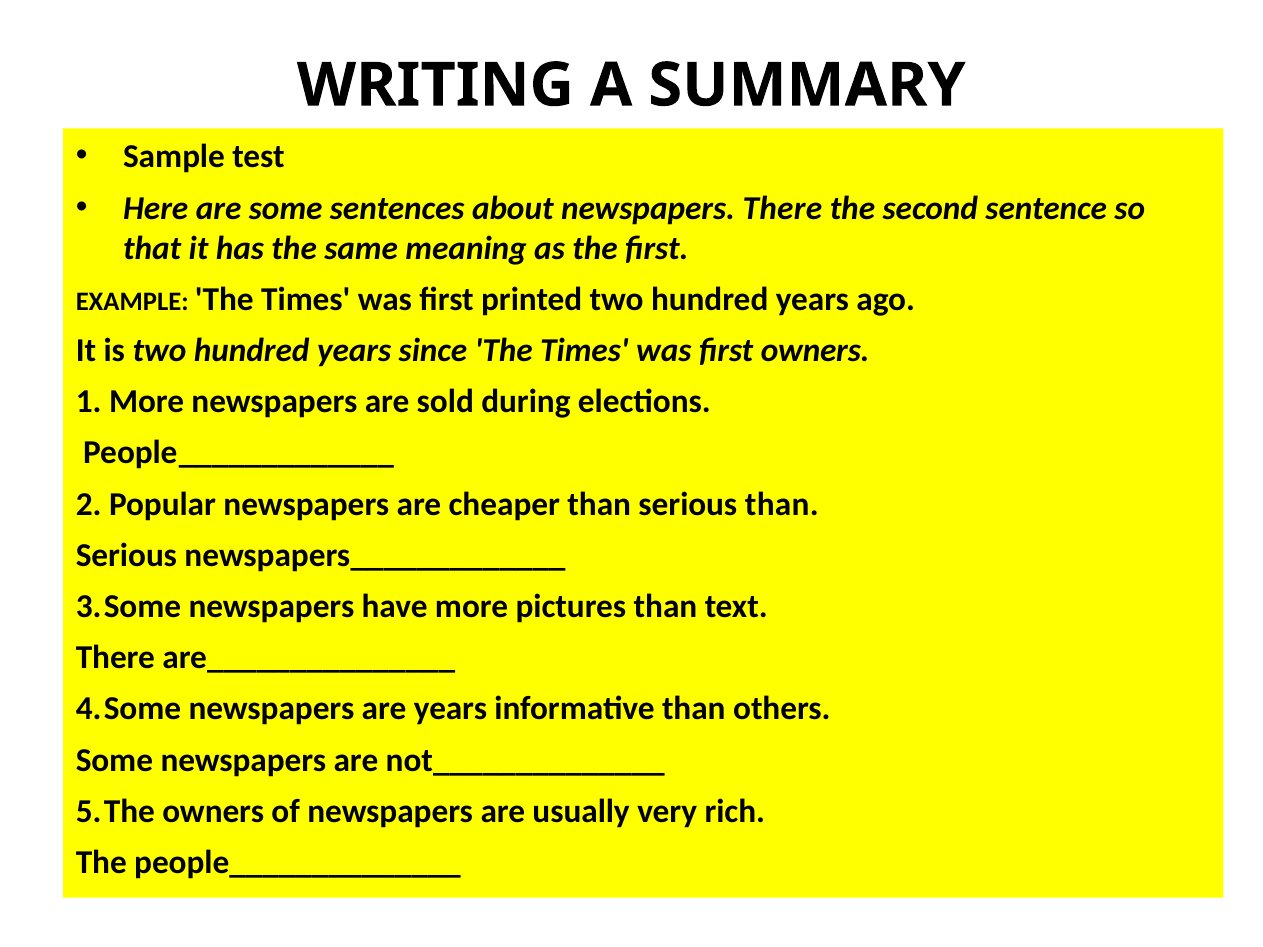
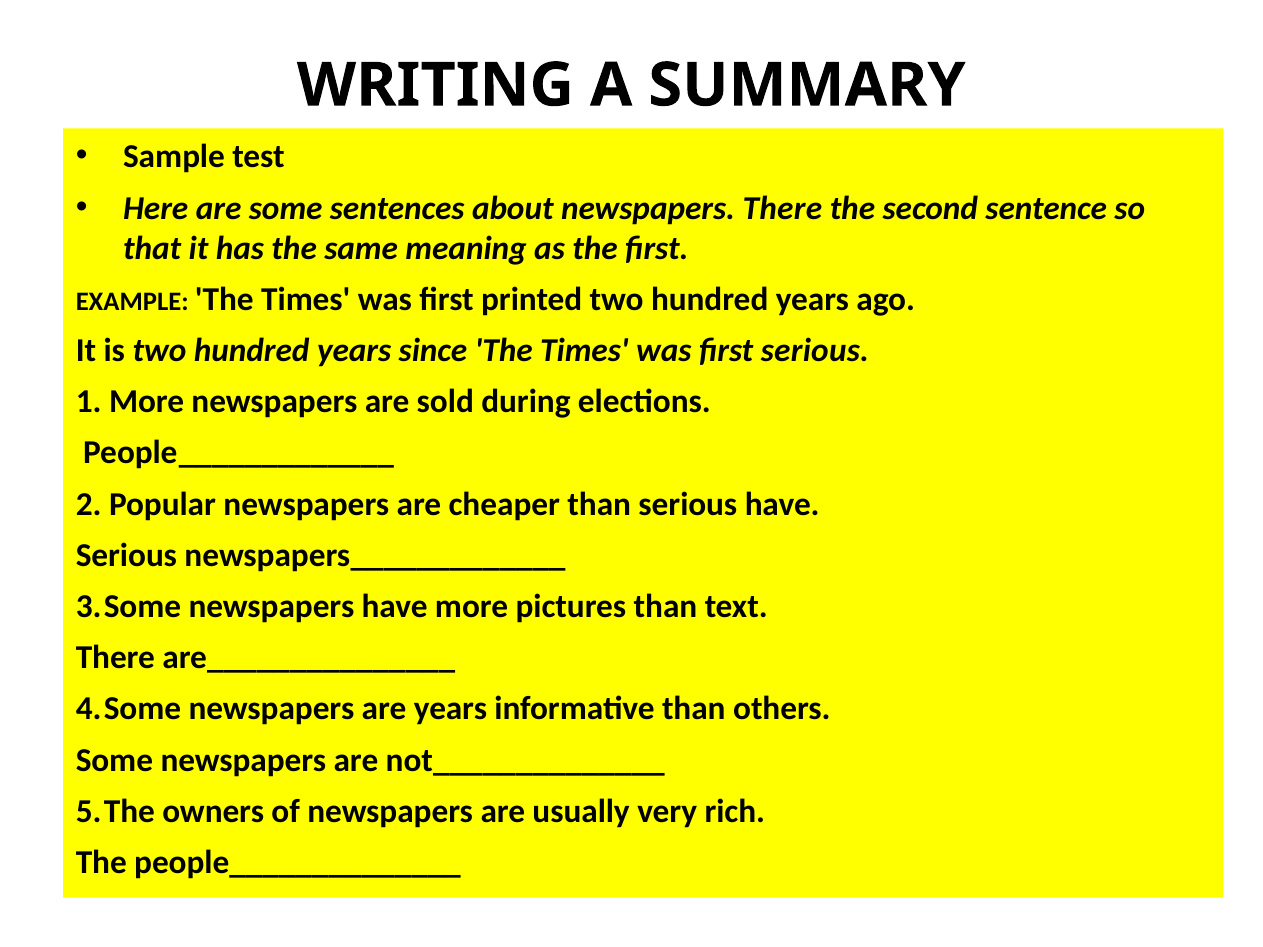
first owners: owners -> serious (815, 351)
serious than: than -> have (782, 504)
